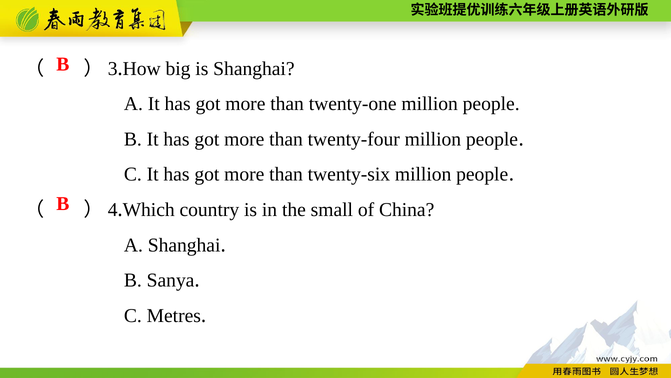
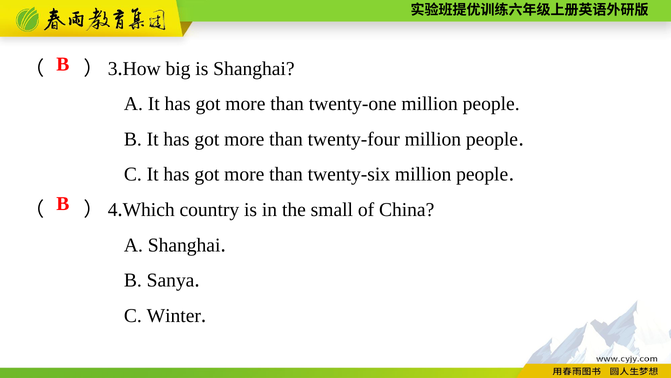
Metres: Metres -> Winter (174, 315)
